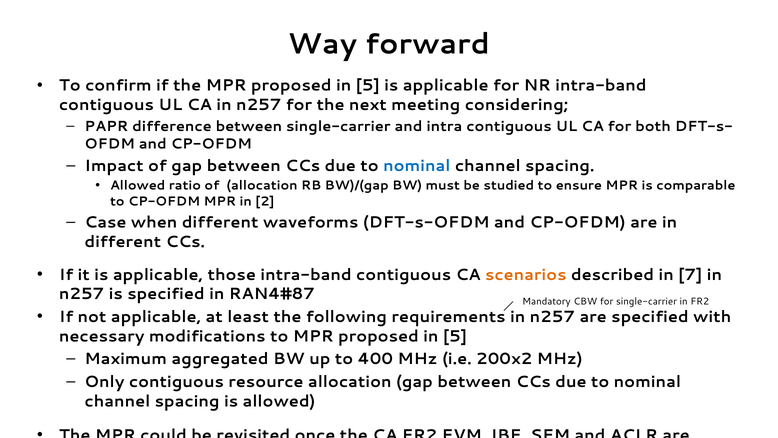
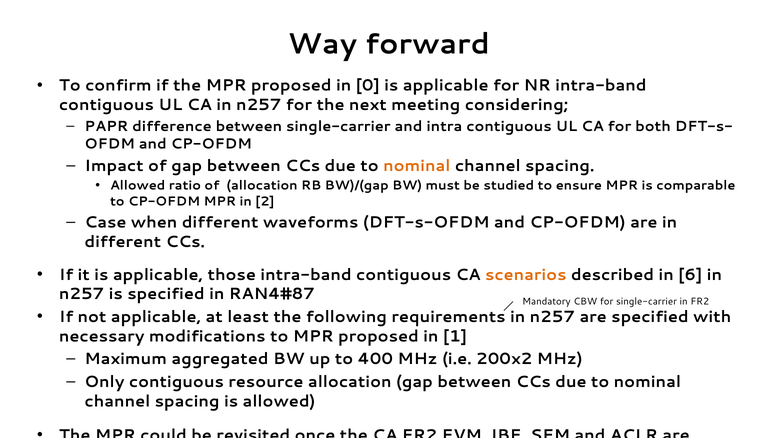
5: 5 -> 0 (368, 86)
nominal colour: blue -> orange (417, 166)
7: 7 -> 6 (690, 274)
5: 5 -> 1 (455, 336)
